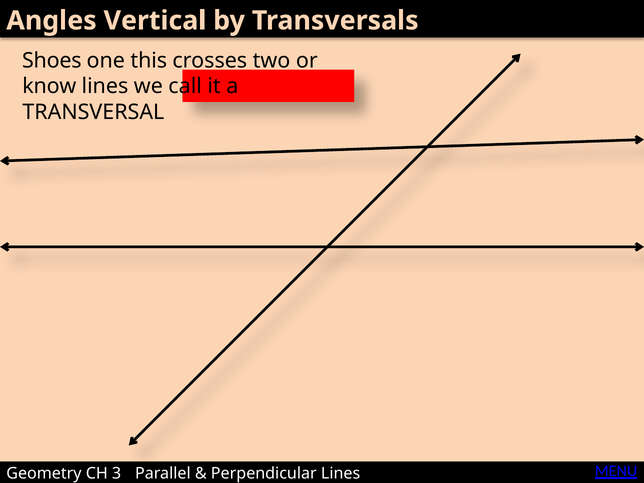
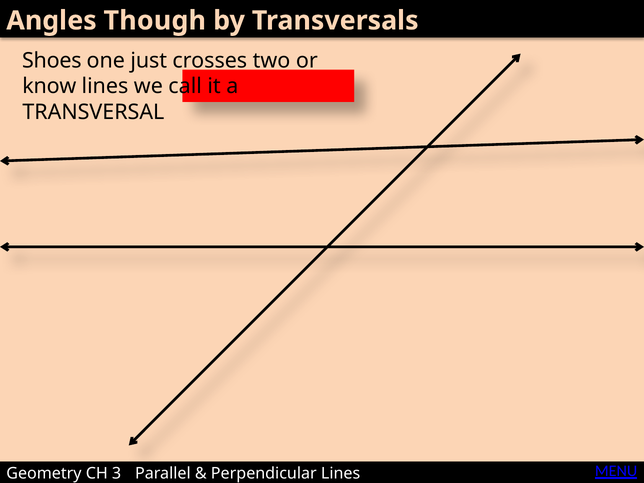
Vertical: Vertical -> Though (155, 21)
this: this -> just (149, 60)
